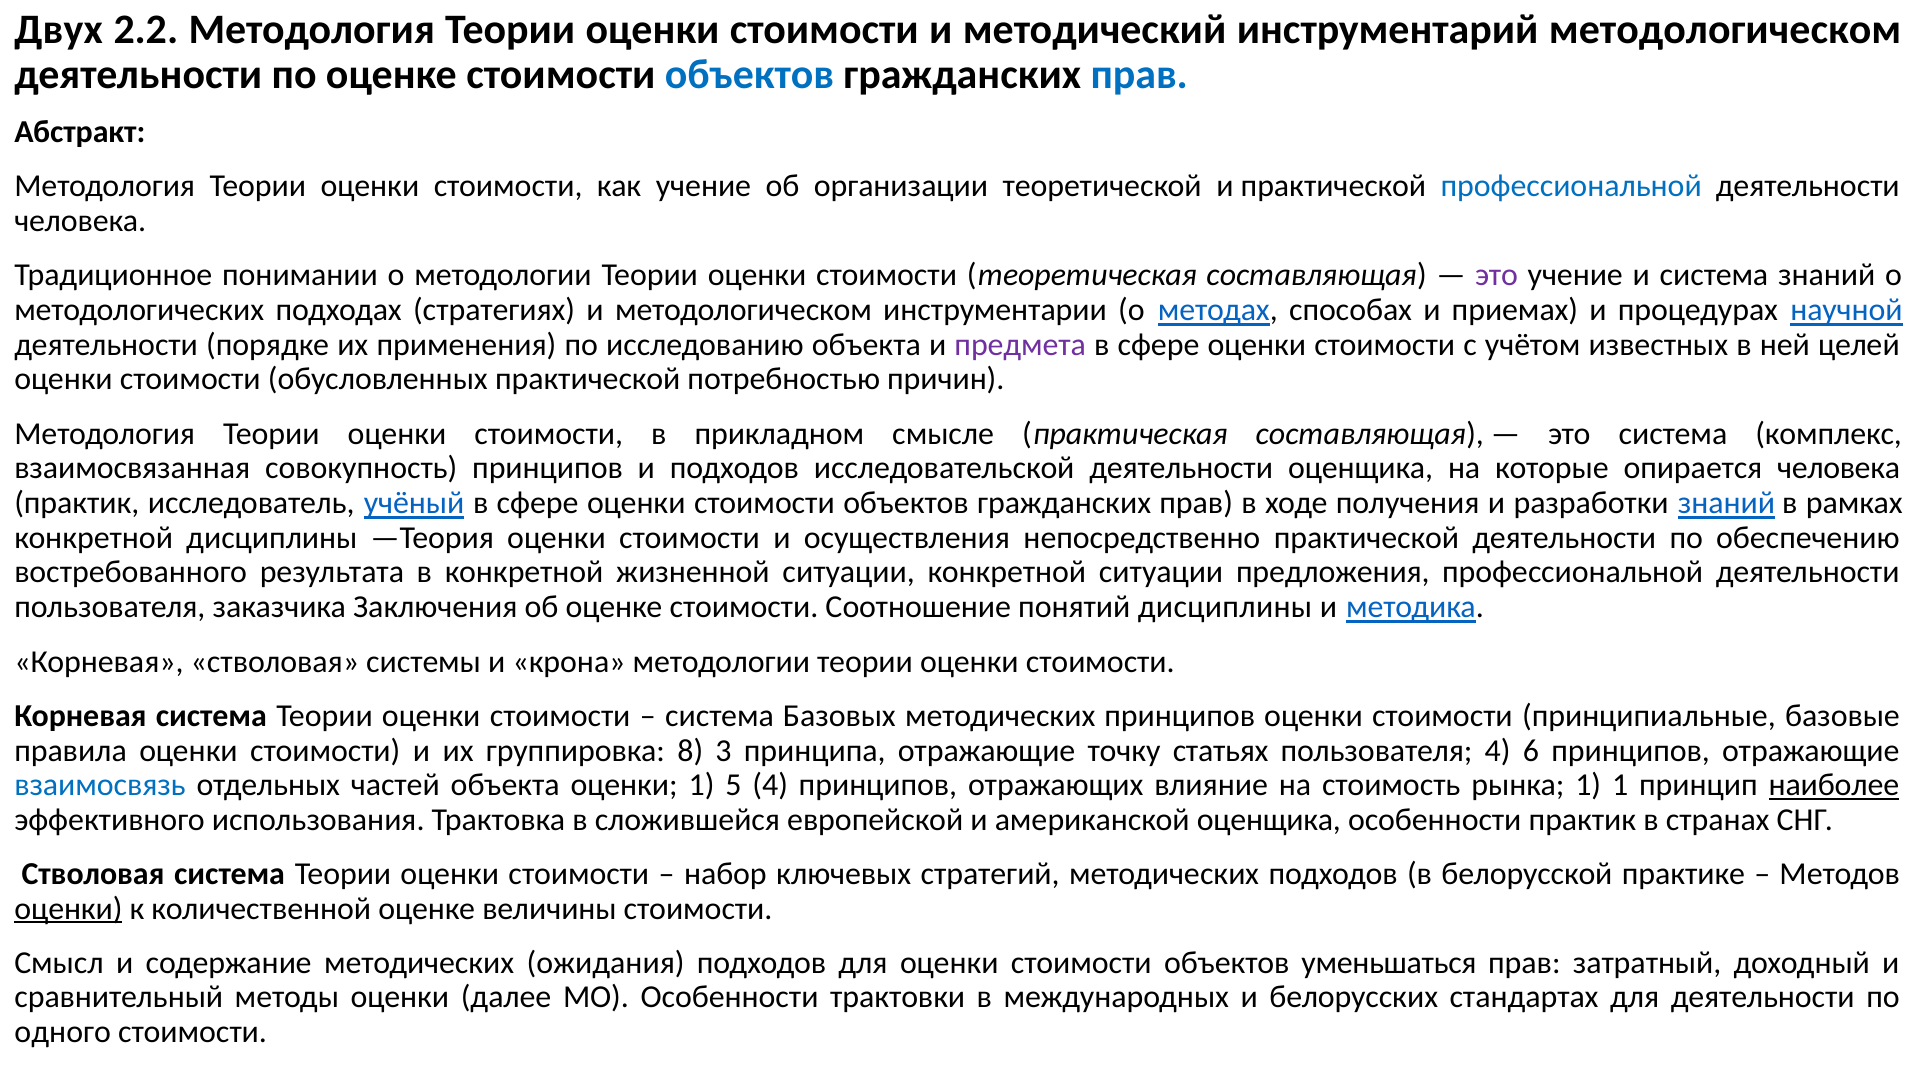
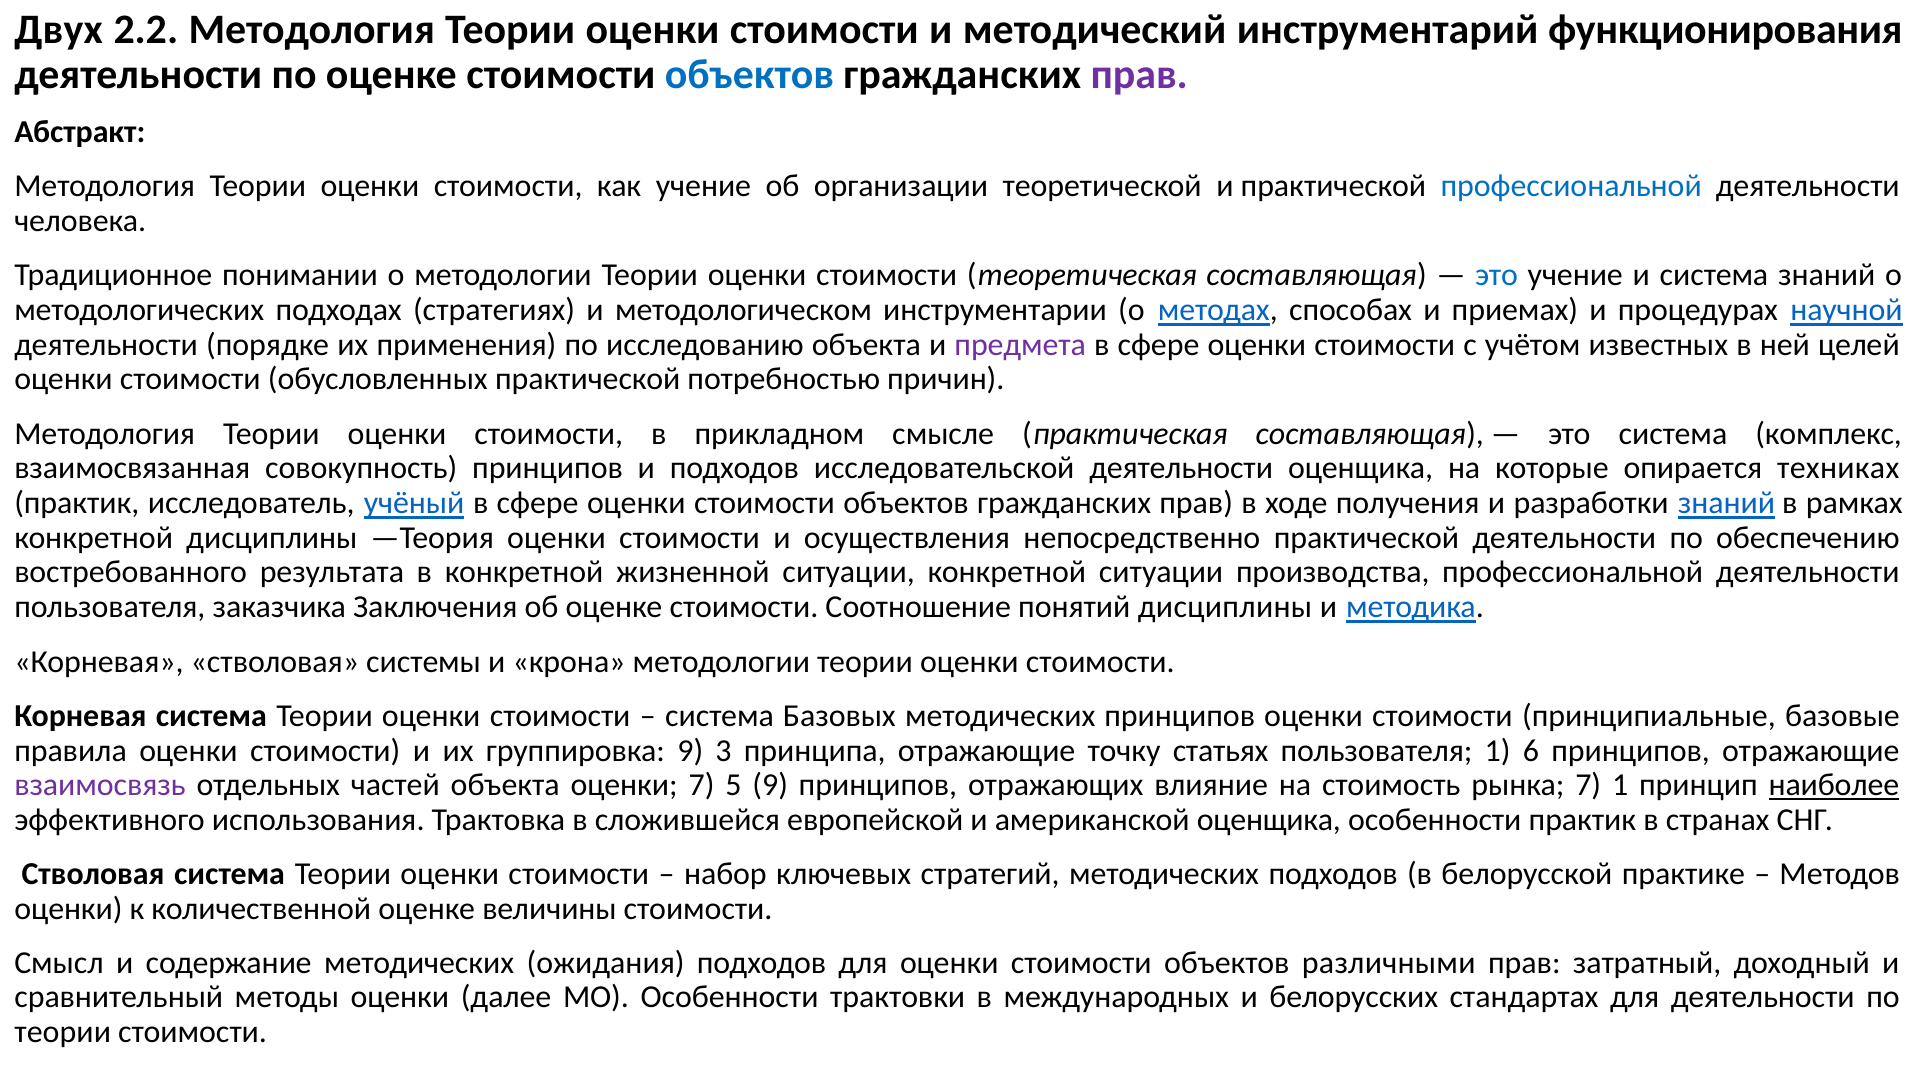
инструментарий методологическом: методологическом -> функционирования (1725, 30)
прав colour: blue -> purple (1139, 75)
это colour: purple -> blue (1497, 275)
опирается человека: человека -> техниках (1838, 468)
предложения: предложения -> производства (1333, 572)
группировка 8: 8 -> 9 (690, 751)
пользователя 4: 4 -> 1 (1498, 751)
взаимосвязь colour: blue -> purple (100, 785)
оценки 1: 1 -> 7 (702, 785)
5 4: 4 -> 9 (770, 785)
рынка 1: 1 -> 7 (1588, 785)
оценки underline: present -> none (68, 909)
уменьшаться: уменьшаться -> различными (1389, 963)
одного: одного -> теории (63, 1032)
